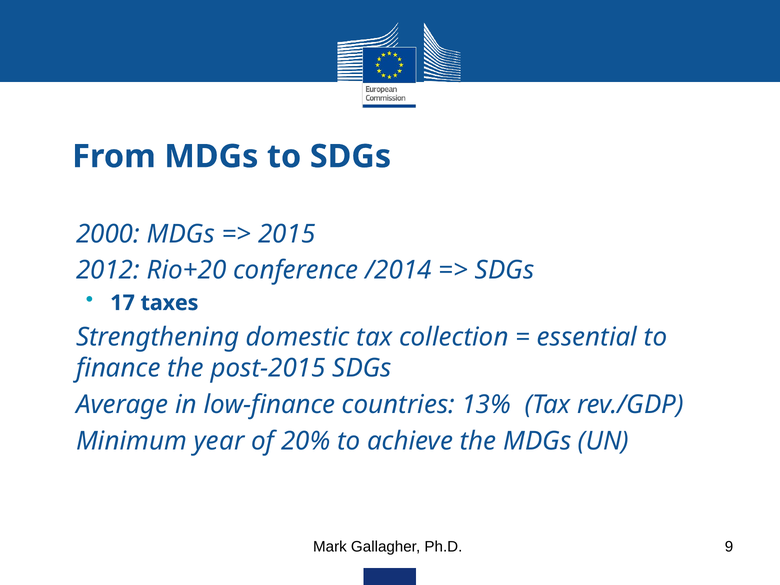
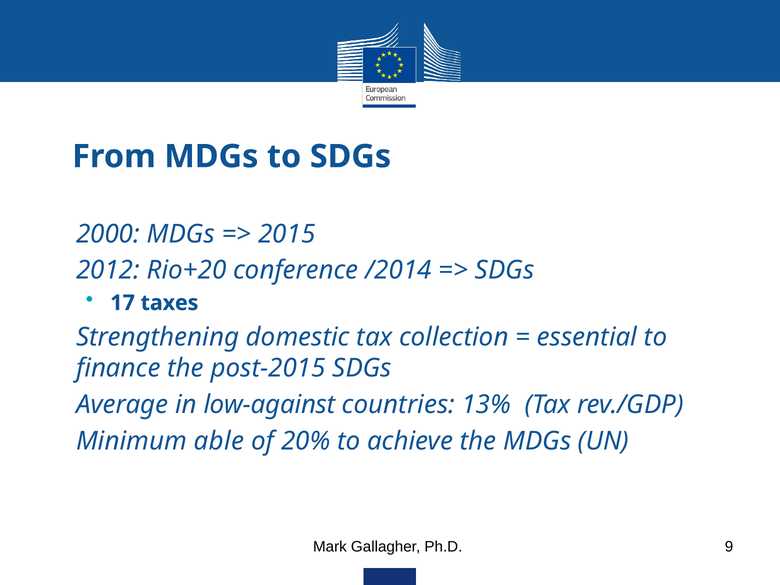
low-finance: low-finance -> low-against (269, 405)
year: year -> able (219, 441)
